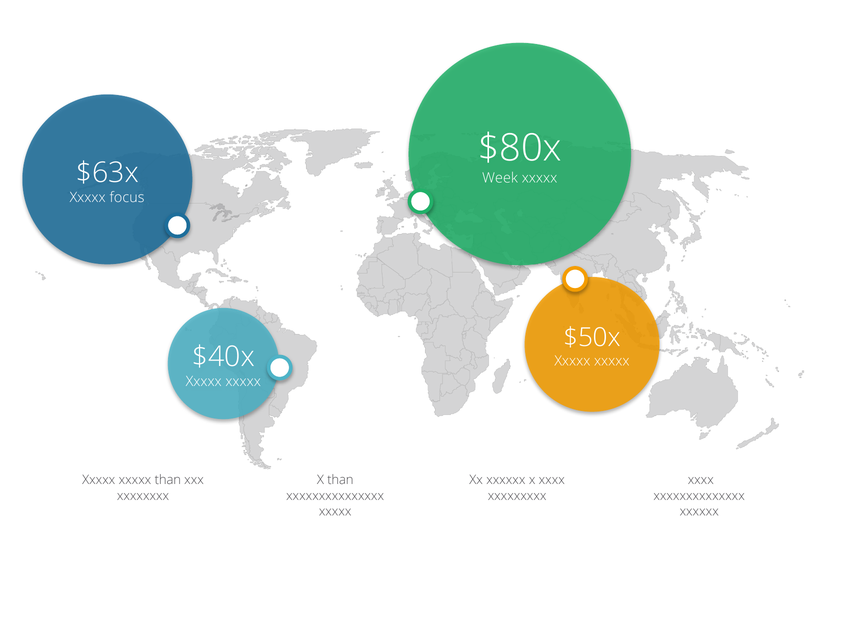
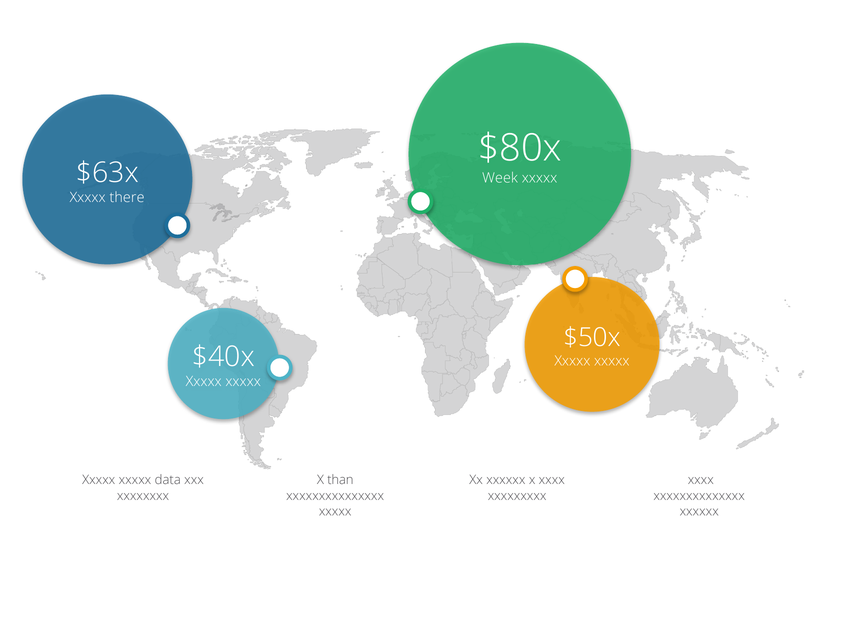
focus: focus -> there (127, 197)
xxxxx than: than -> data (168, 480)
